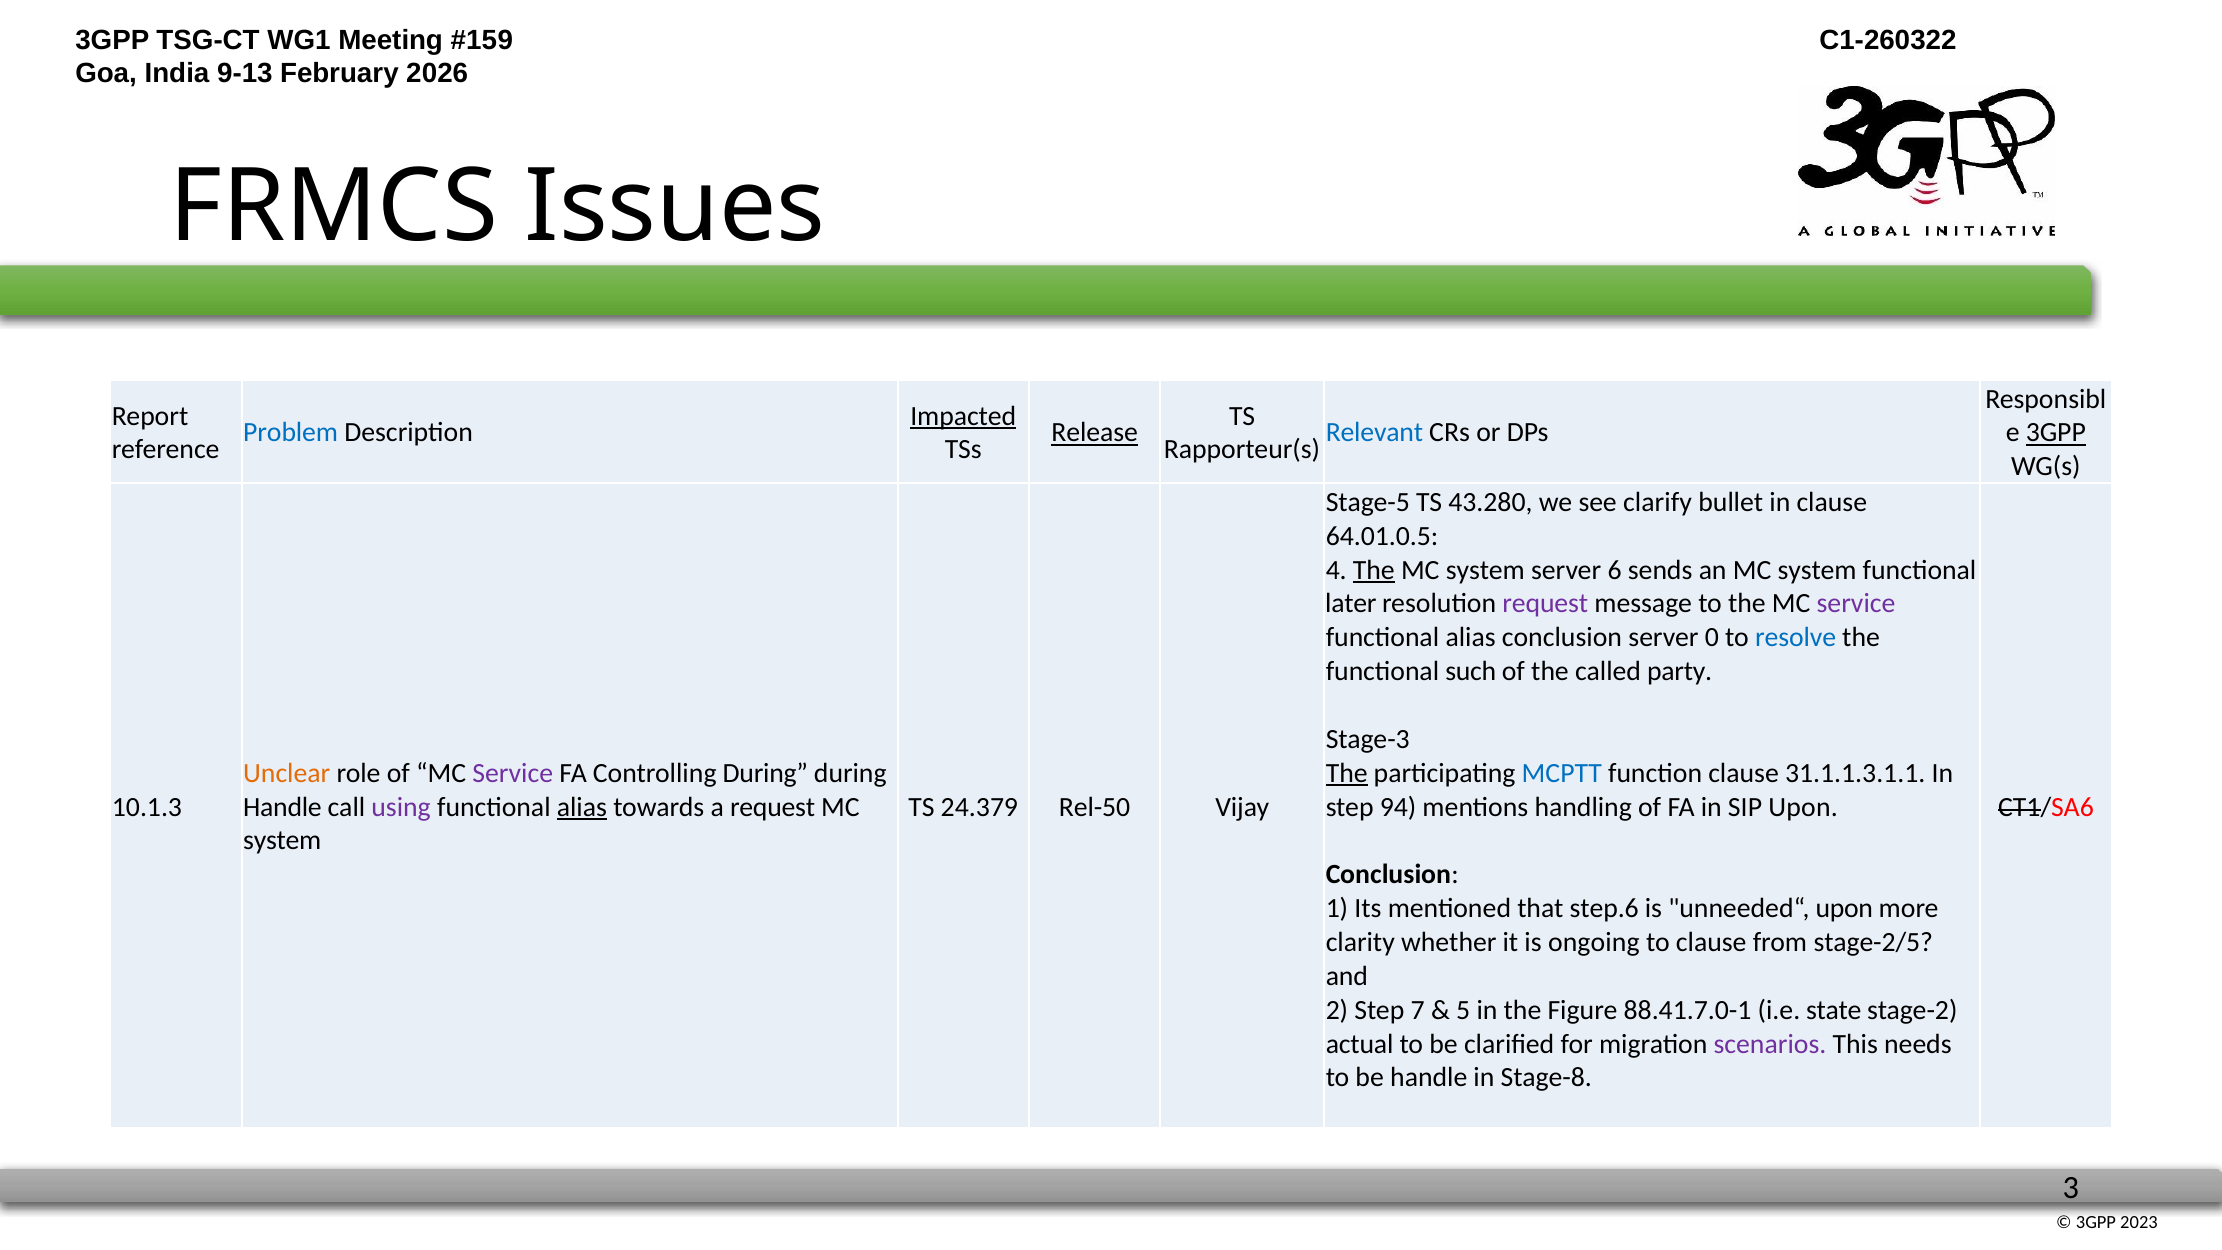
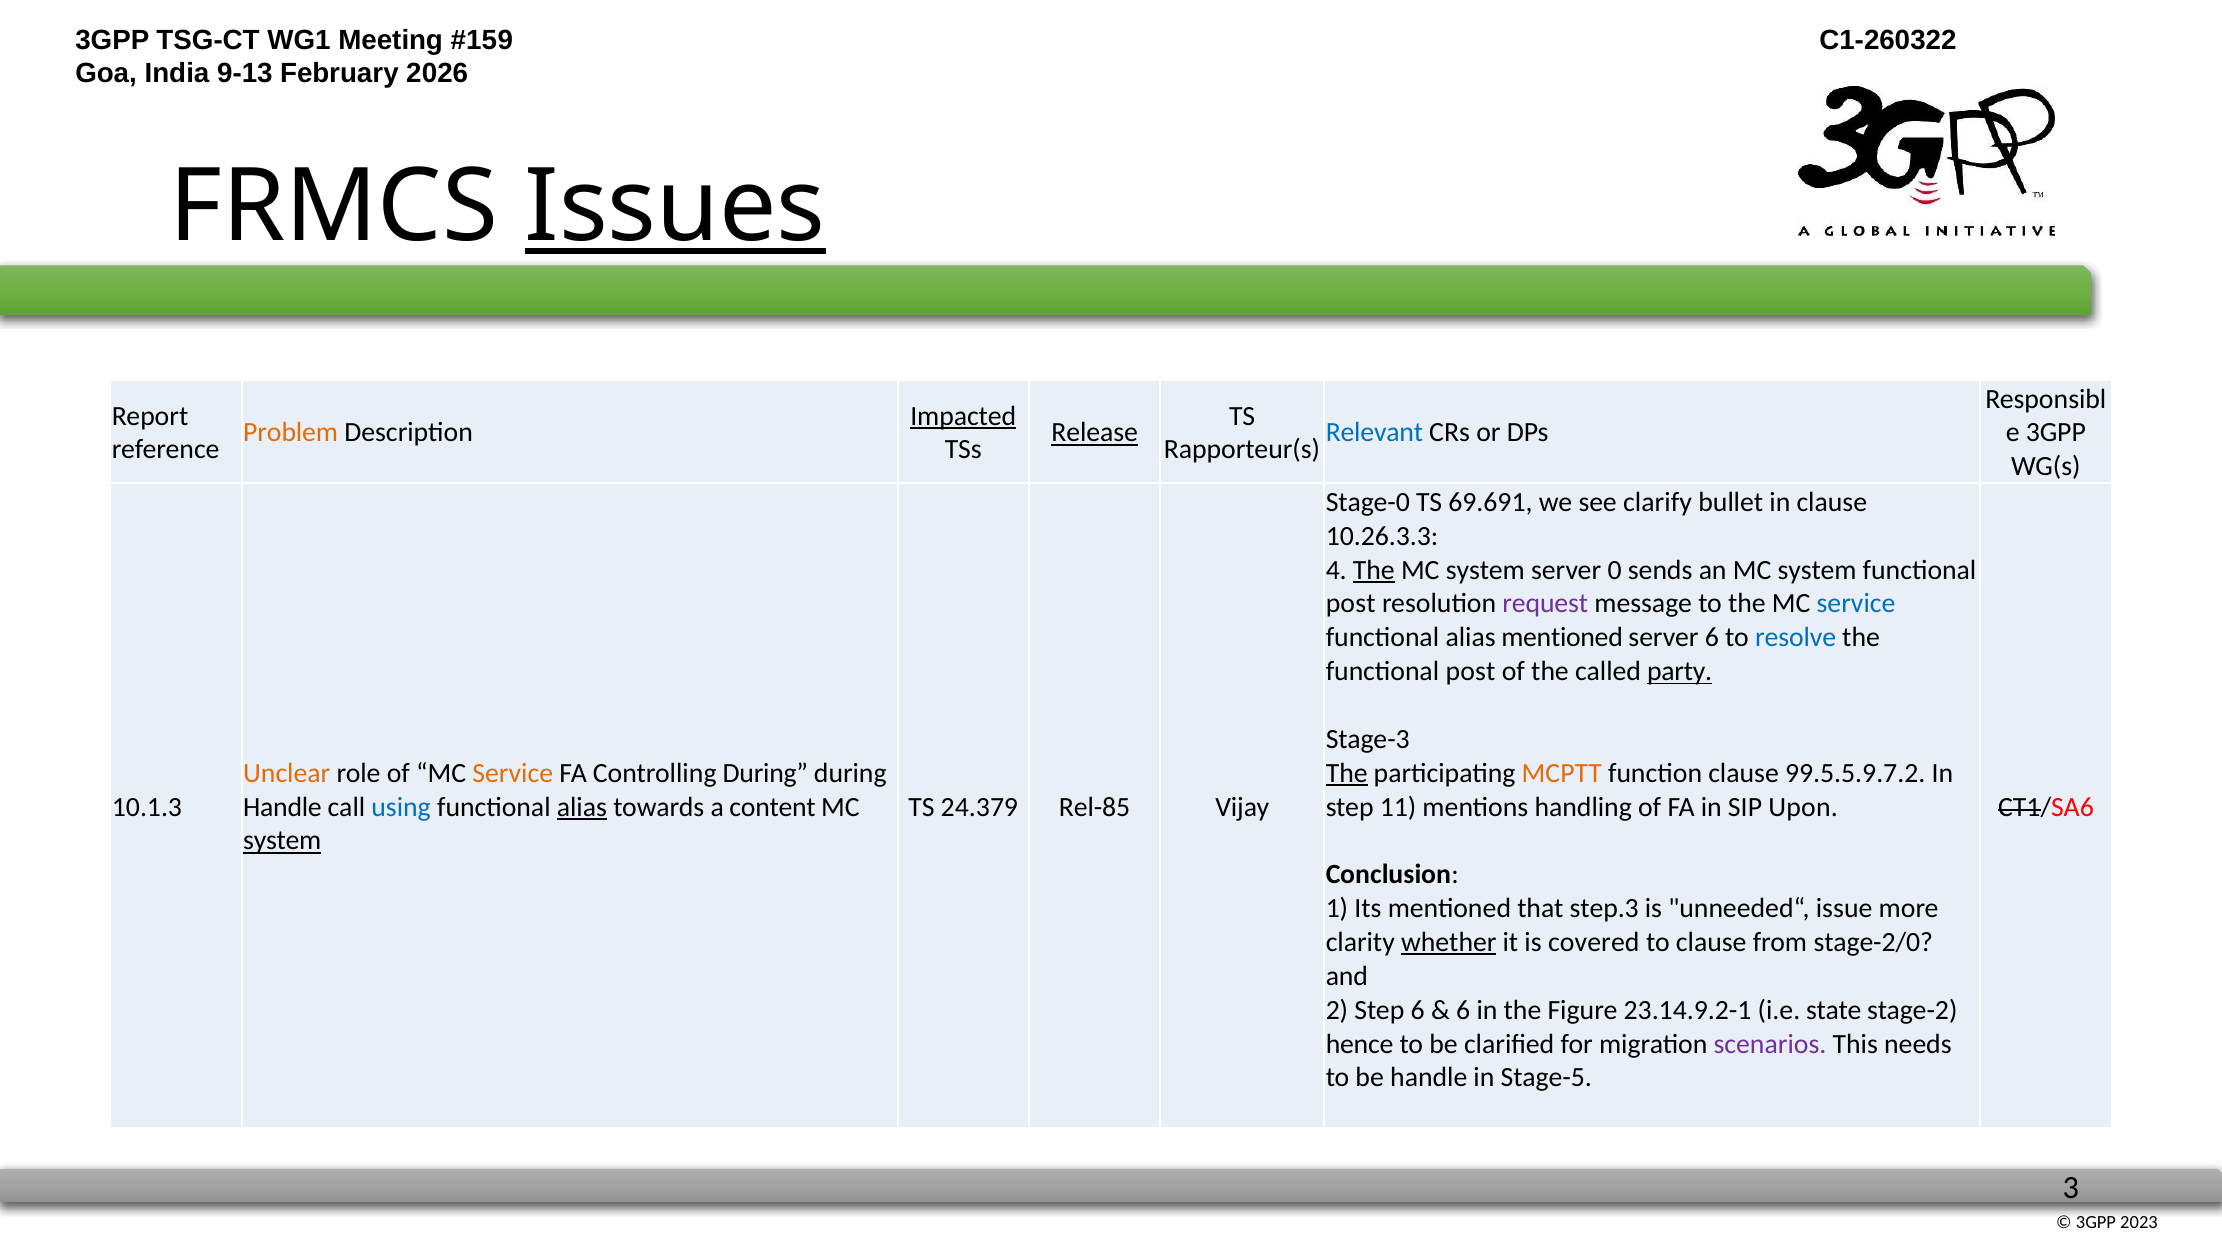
Issues underline: none -> present (675, 207)
Problem colour: blue -> orange (291, 433)
3GPP underline: present -> none (2056, 433)
Stage-5: Stage-5 -> Stage-0 (1368, 502)
43.280: 43.280 -> 69.691 (1490, 502)
64.01.0.5: 64.01.0.5 -> 10.26.3.3 (1382, 536)
6: 6 -> 0 (1615, 570)
later: later -> post (1351, 604)
service colour: purple -> blue (1856, 604)
alias conclusion: conclusion -> mentioned (1562, 638)
server 0: 0 -> 6 (1712, 638)
such: such -> post (1471, 671)
party underline: none -> present (1680, 671)
Service colour: purple -> orange (513, 773)
MCPTT colour: blue -> orange (1562, 773)
31.1.1.3.1.1: 31.1.1.3.1.1 -> 99.5.5.9.7.2 (1855, 773)
using colour: purple -> blue (401, 807)
a request: request -> content (773, 807)
Rel-50: Rel-50 -> Rel-85 (1095, 807)
94: 94 -> 11 (1398, 807)
system underline: none -> present (282, 841)
step.6: step.6 -> step.3 (1604, 908)
unneeded“ upon: upon -> issue (1844, 908)
whether underline: none -> present (1449, 942)
ongoing: ongoing -> covered (1594, 942)
stage-2/5: stage-2/5 -> stage-2/0 (1873, 942)
Step 7: 7 -> 6 (1418, 1010)
5: 5 -> 6 (1463, 1010)
88.41.7.0-1: 88.41.7.0-1 -> 23.14.9.2-1 (1688, 1010)
actual: actual -> hence (1360, 1044)
Stage-8: Stage-8 -> Stage-5 (1546, 1078)
